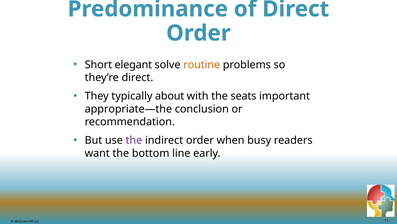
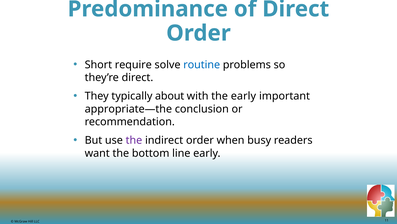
elegant: elegant -> require (133, 65)
routine colour: orange -> blue (202, 65)
the seats: seats -> early (243, 96)
